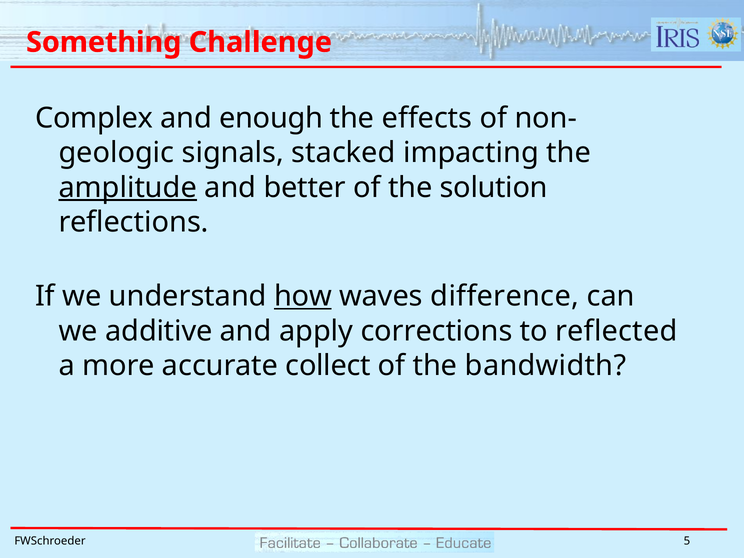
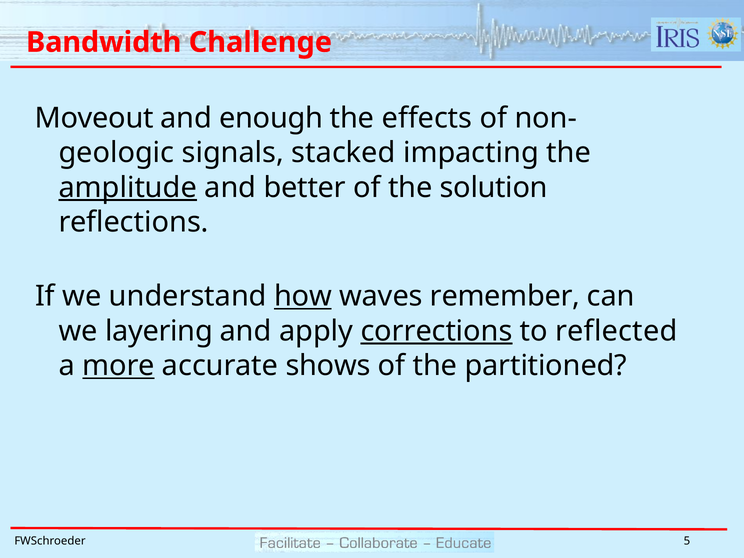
Something: Something -> Bandwidth (104, 42)
Complex: Complex -> Moveout (94, 118)
difference: difference -> remember (505, 296)
additive: additive -> layering (159, 331)
corrections underline: none -> present (436, 331)
more underline: none -> present (119, 366)
collect: collect -> shows (328, 366)
bandwidth: bandwidth -> partitioned (546, 366)
